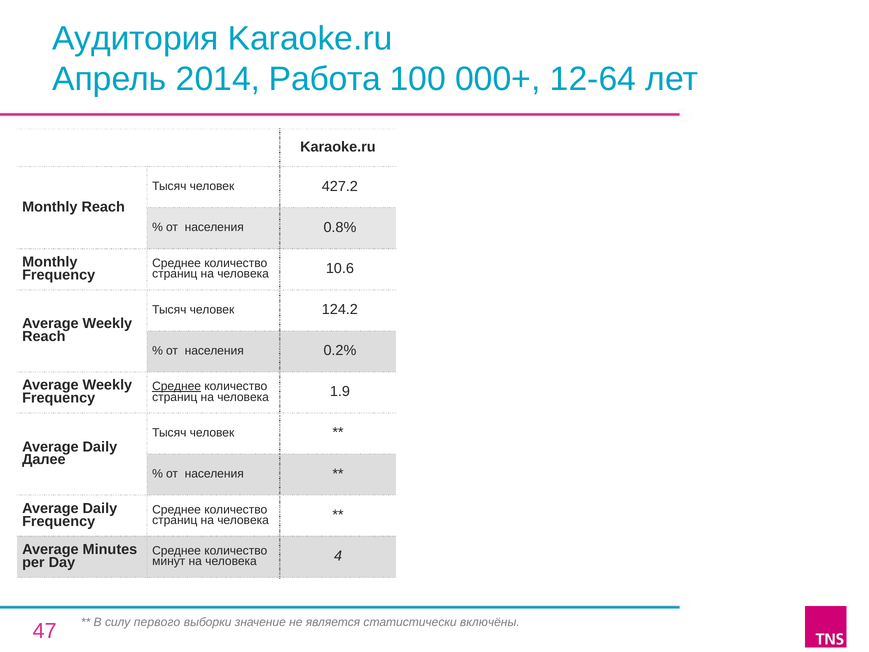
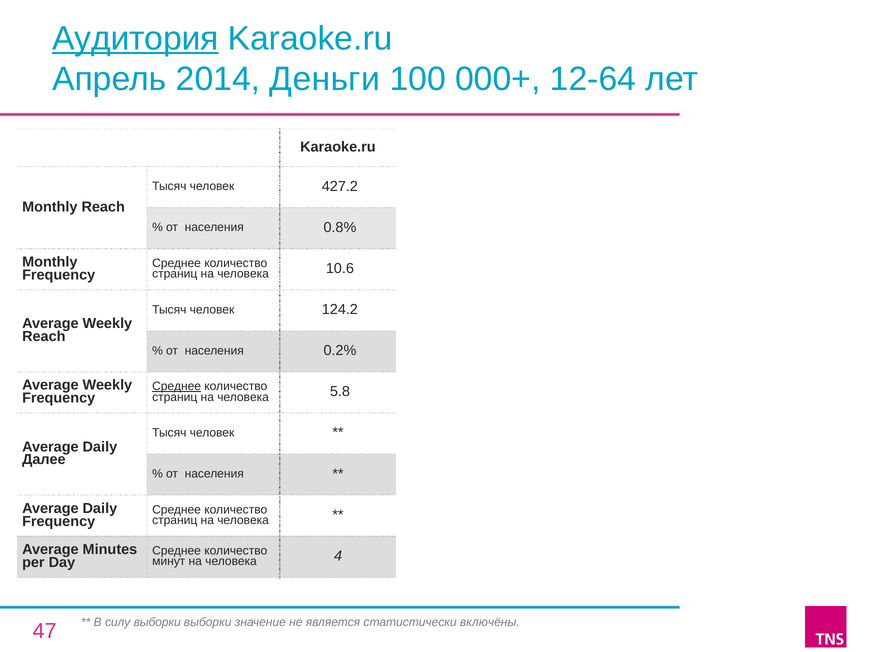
Аудитория underline: none -> present (135, 39)
Работа: Работа -> Деньги (325, 79)
1.9: 1.9 -> 5.8 (340, 391)
силу первого: первого -> выборки (157, 622)
